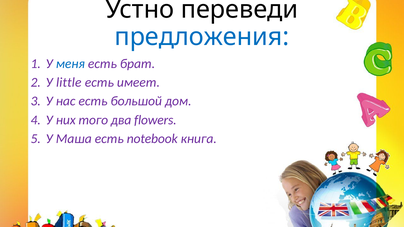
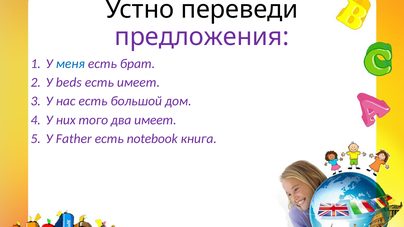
предложения colour: blue -> purple (202, 37)
little: little -> beds (69, 83)
два flowers: flowers -> имеет (155, 120)
Маша: Маша -> Father (74, 139)
